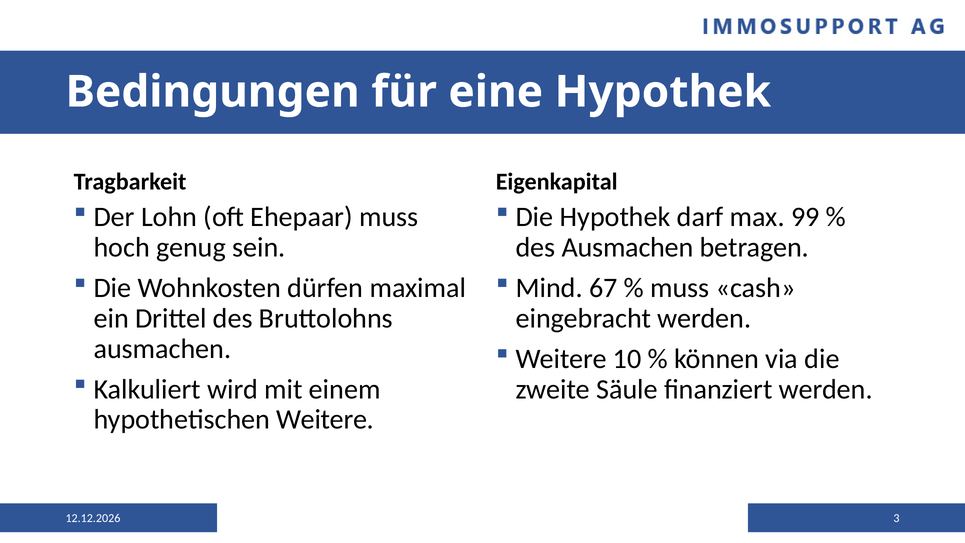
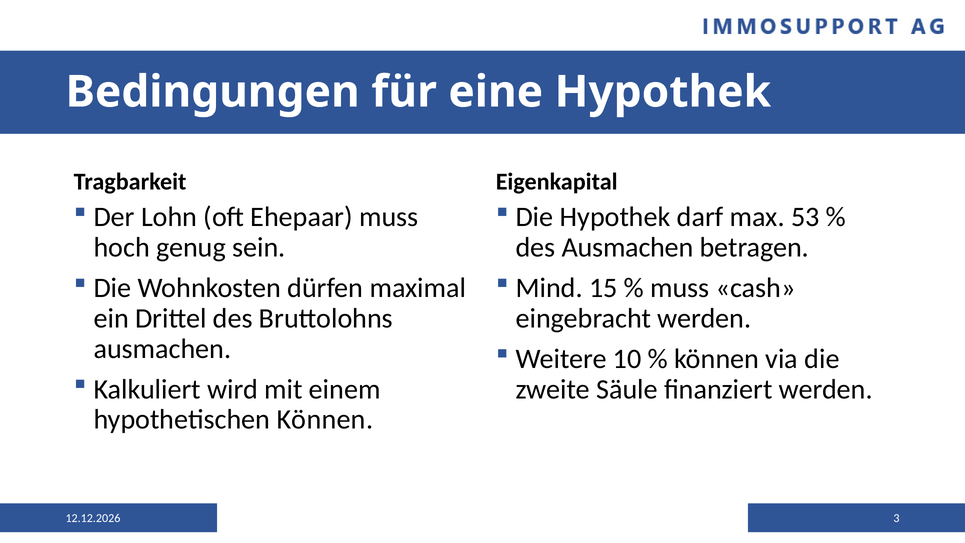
99: 99 -> 53 (805, 217)
67: 67 -> 15 (603, 288)
hypothetischen Weitere: Weitere -> Können (325, 419)
